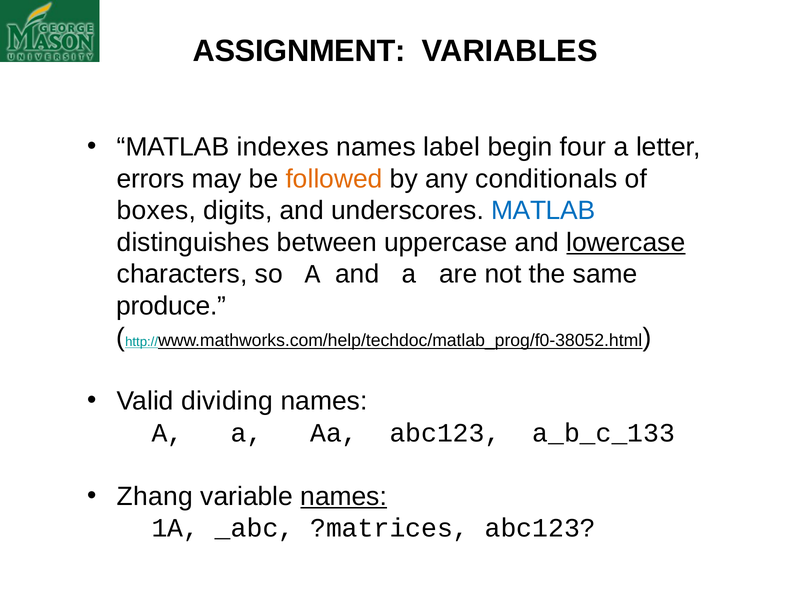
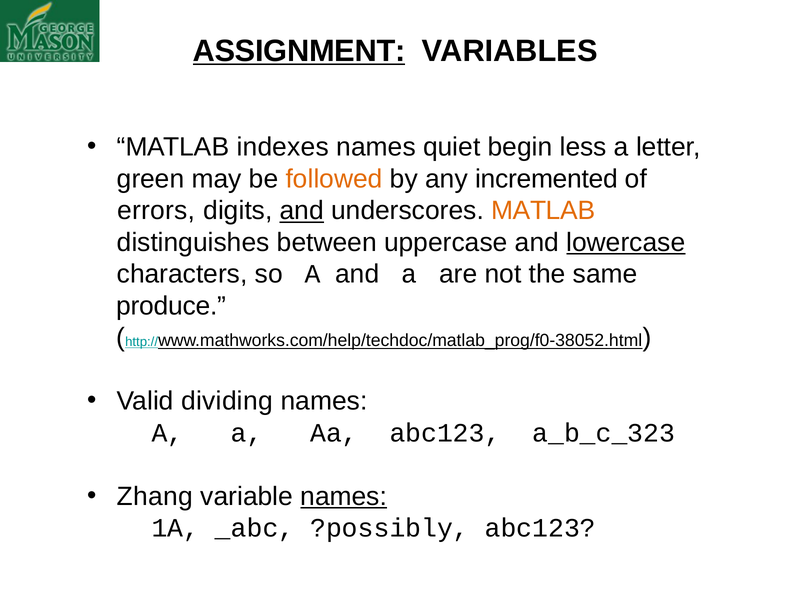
ASSIGNMENT underline: none -> present (299, 51)
label: label -> quiet (452, 147)
four: four -> less (583, 147)
errors: errors -> green (151, 179)
conditionals: conditionals -> incremented (546, 179)
boxes: boxes -> errors (156, 211)
and underline: none -> present (302, 211)
MATLAB colour: blue -> orange (543, 211)
a_b_c_133: a_b_c_133 -> a_b_c_323 (604, 433)
?matrices: ?matrices -> ?possibly (390, 528)
